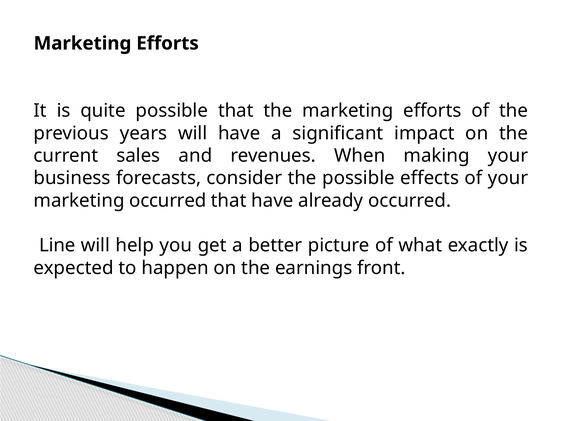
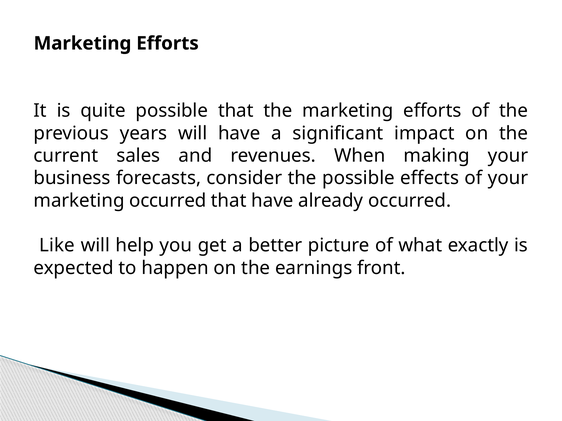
Line: Line -> Like (57, 246)
